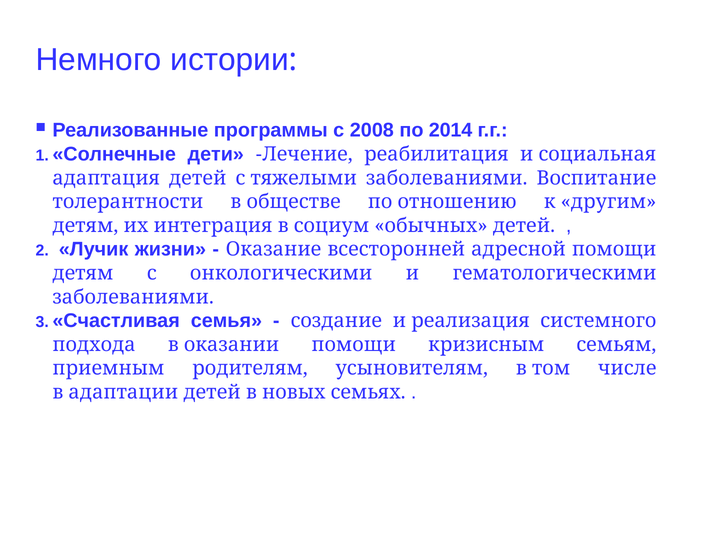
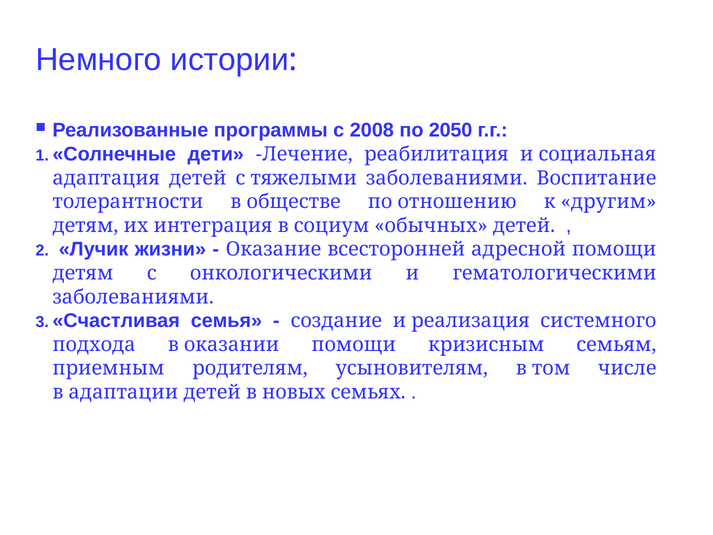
2014: 2014 -> 2050 (451, 130)
